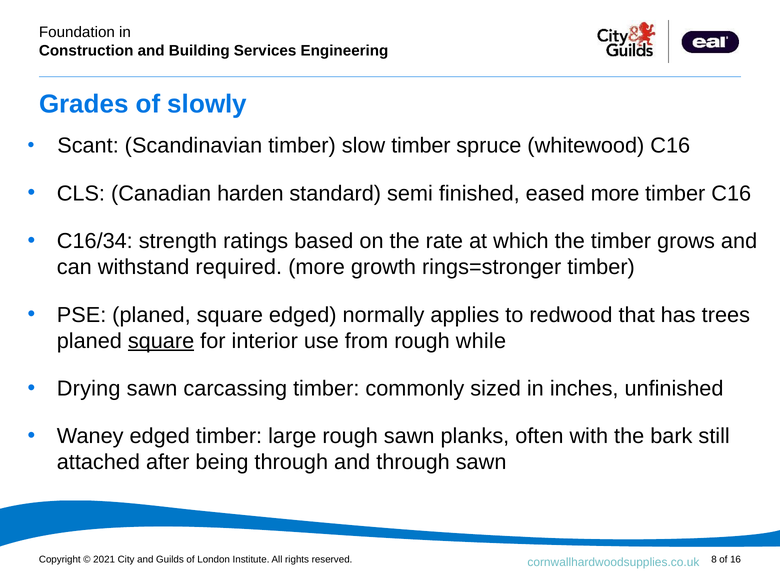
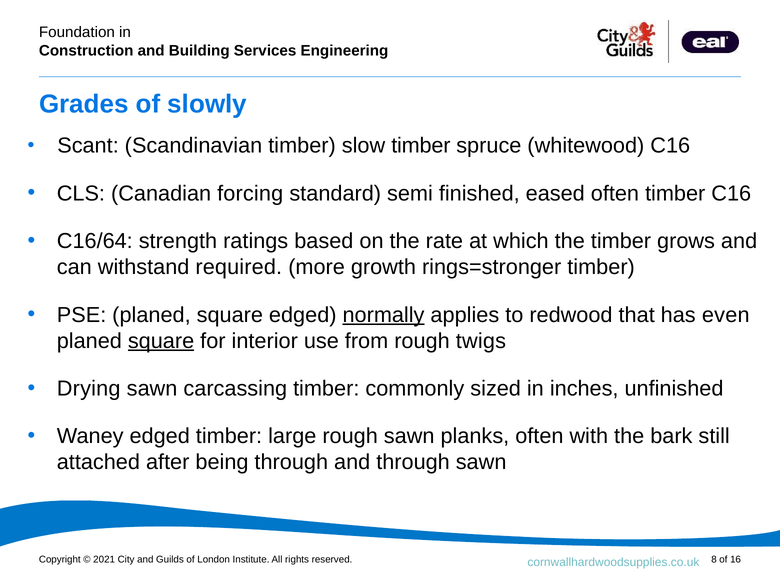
harden: harden -> forcing (250, 194)
eased more: more -> often (615, 194)
C16/34: C16/34 -> C16/64 (95, 241)
normally underline: none -> present (384, 315)
trees: trees -> even (726, 315)
while: while -> twigs (481, 341)
